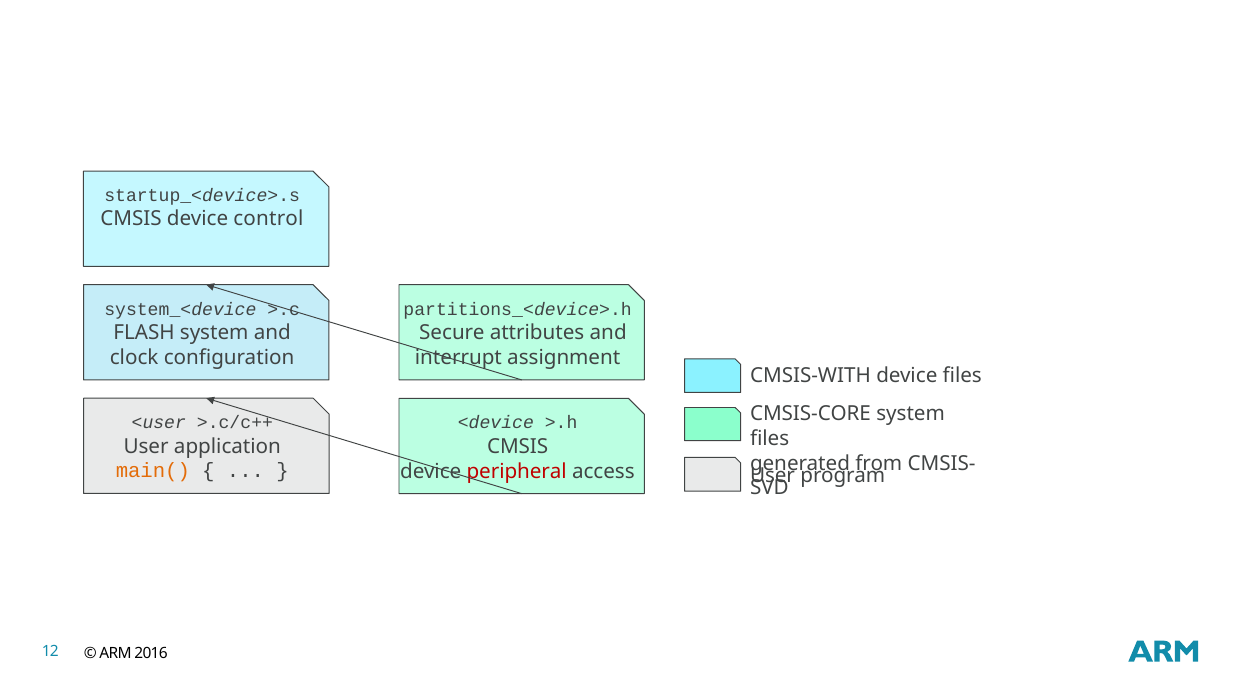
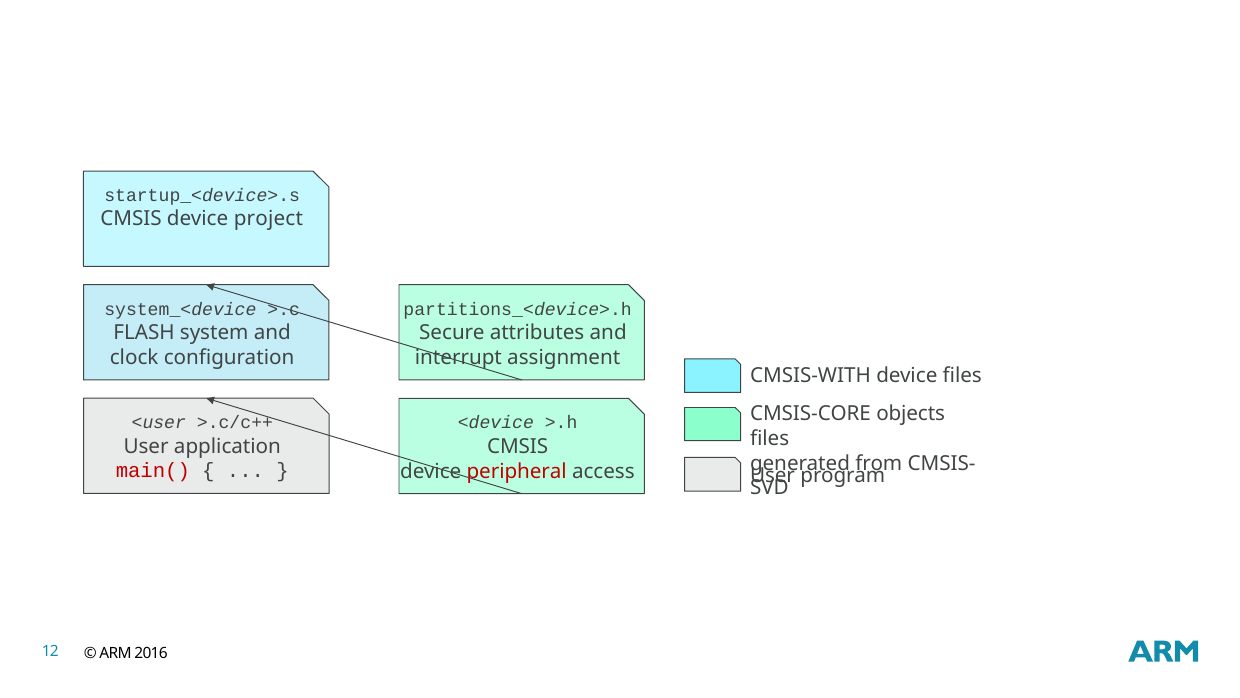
control: control -> project (268, 219)
CMSIS-CORE system: system -> objects (911, 413)
main( colour: orange -> red (153, 471)
